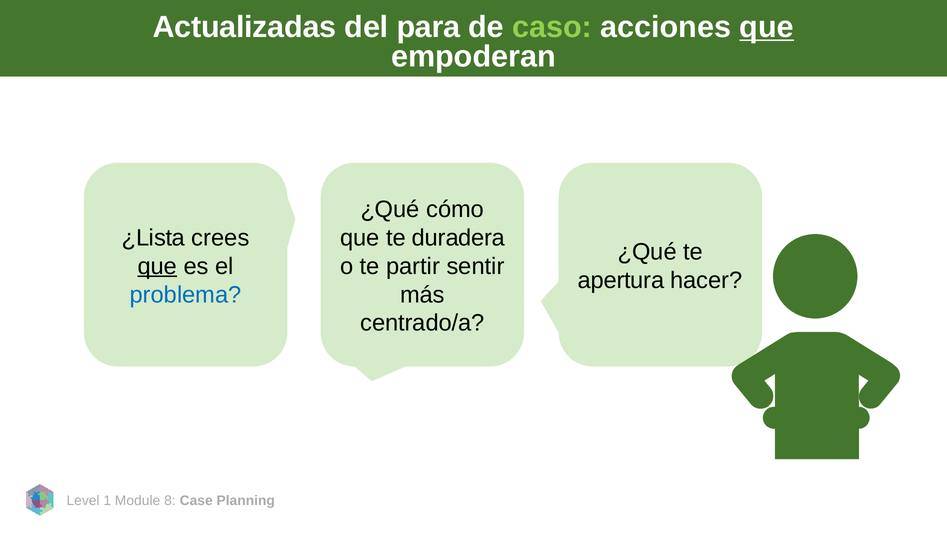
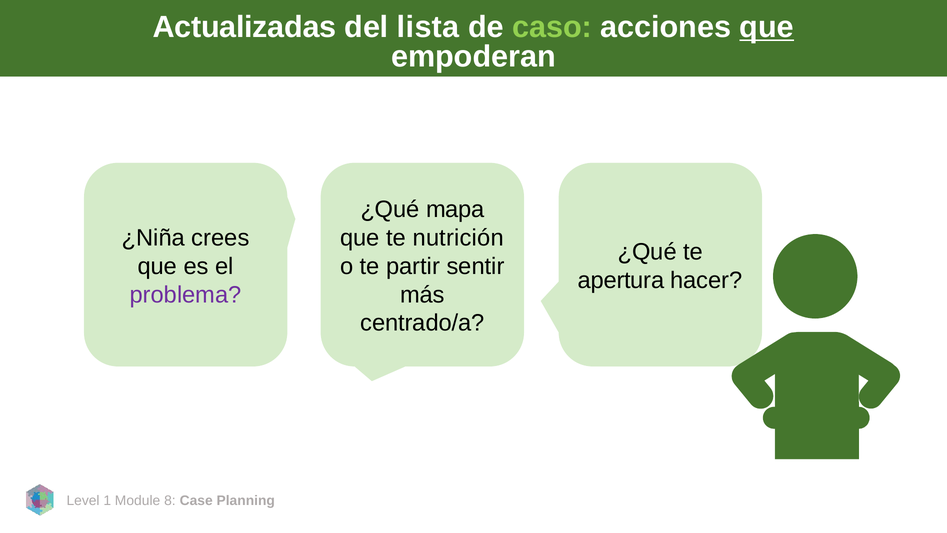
para: para -> lista (428, 27)
cómo: cómo -> mapa (455, 209)
¿Lista: ¿Lista -> ¿Niña (153, 238)
duradera: duradera -> nutrición (458, 238)
que underline: present -> none (157, 266)
problema colour: blue -> purple (186, 295)
